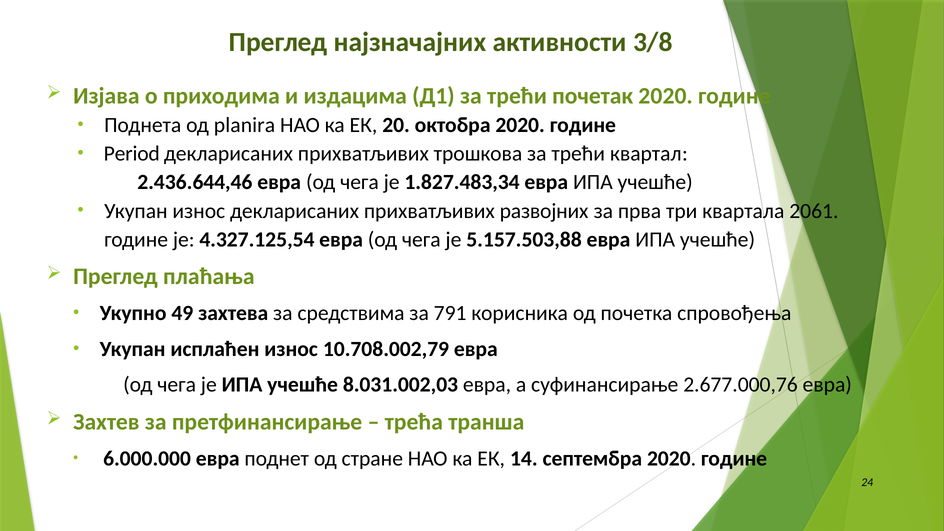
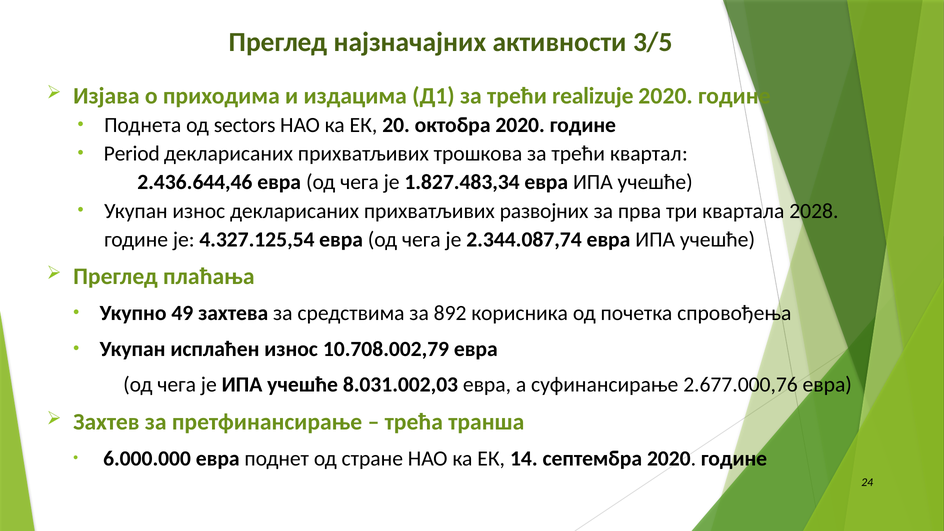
3/8: 3/8 -> 3/5 (653, 42)
почетак: почетак -> realizuje (593, 96)
planira: planira -> sectors (245, 125)
2061: 2061 -> 2028 (814, 211)
5.157.503,88: 5.157.503,88 -> 2.344.087,74 (524, 239)
791: 791 -> 892 (450, 313)
